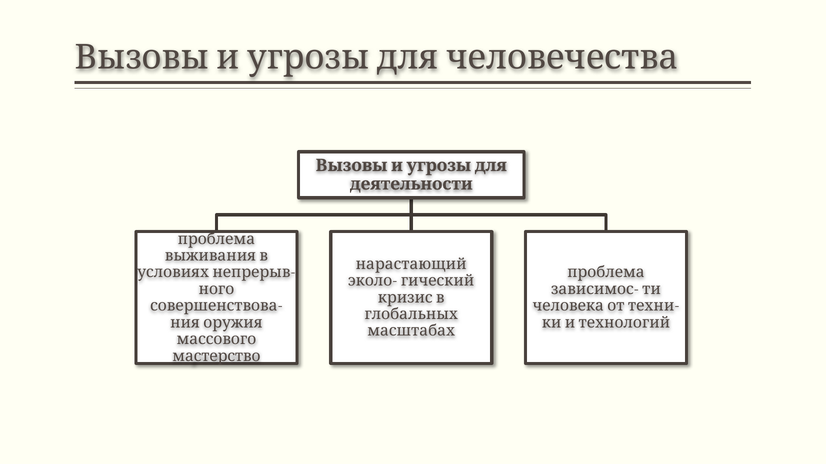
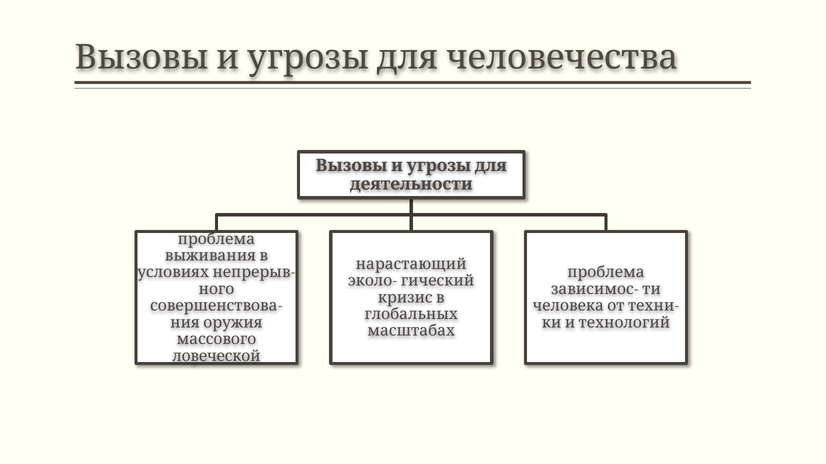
мастерство: мастерство -> ловеческой (216, 356)
